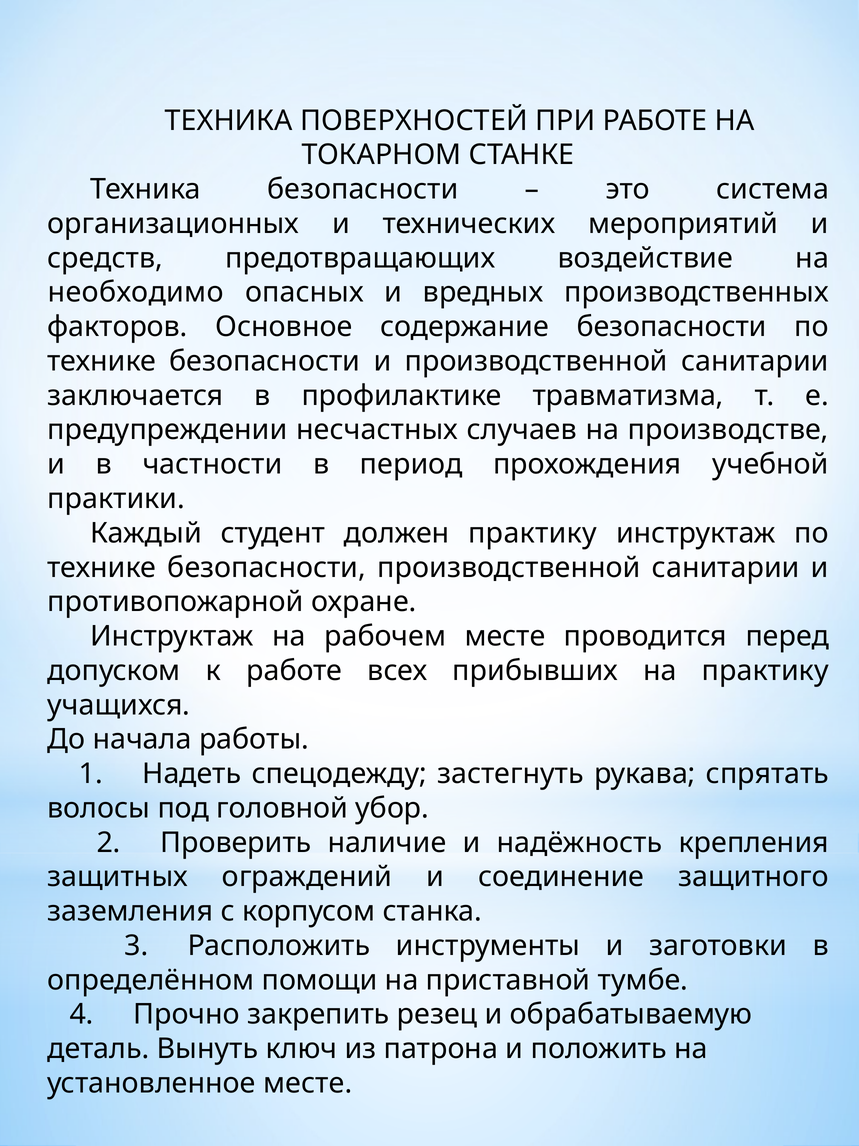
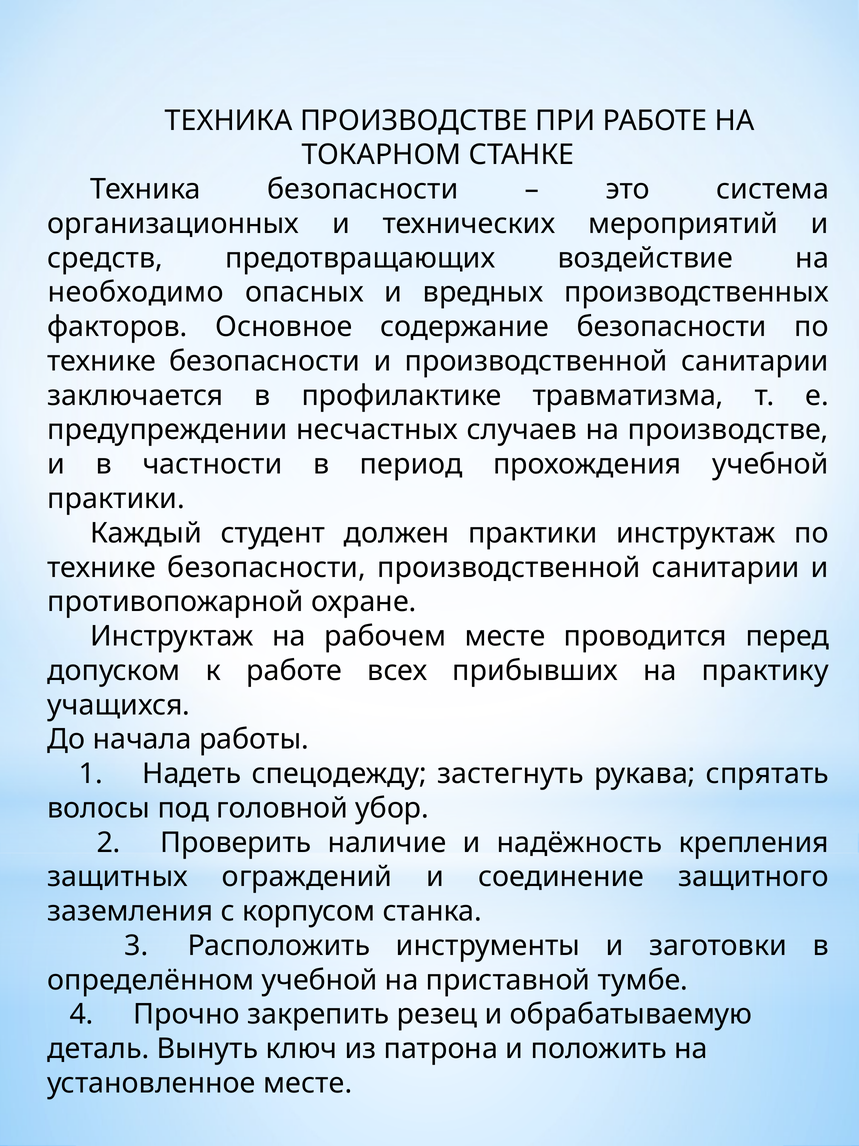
ТЕХНИКА ПОВЕРХНОСТЕЙ: ПОВЕРХНОСТЕЙ -> ПРОИЗВОДСТВЕ (414, 121)
должен практику: практику -> практики (533, 533)
определённом помощи: помощи -> учебной (320, 980)
